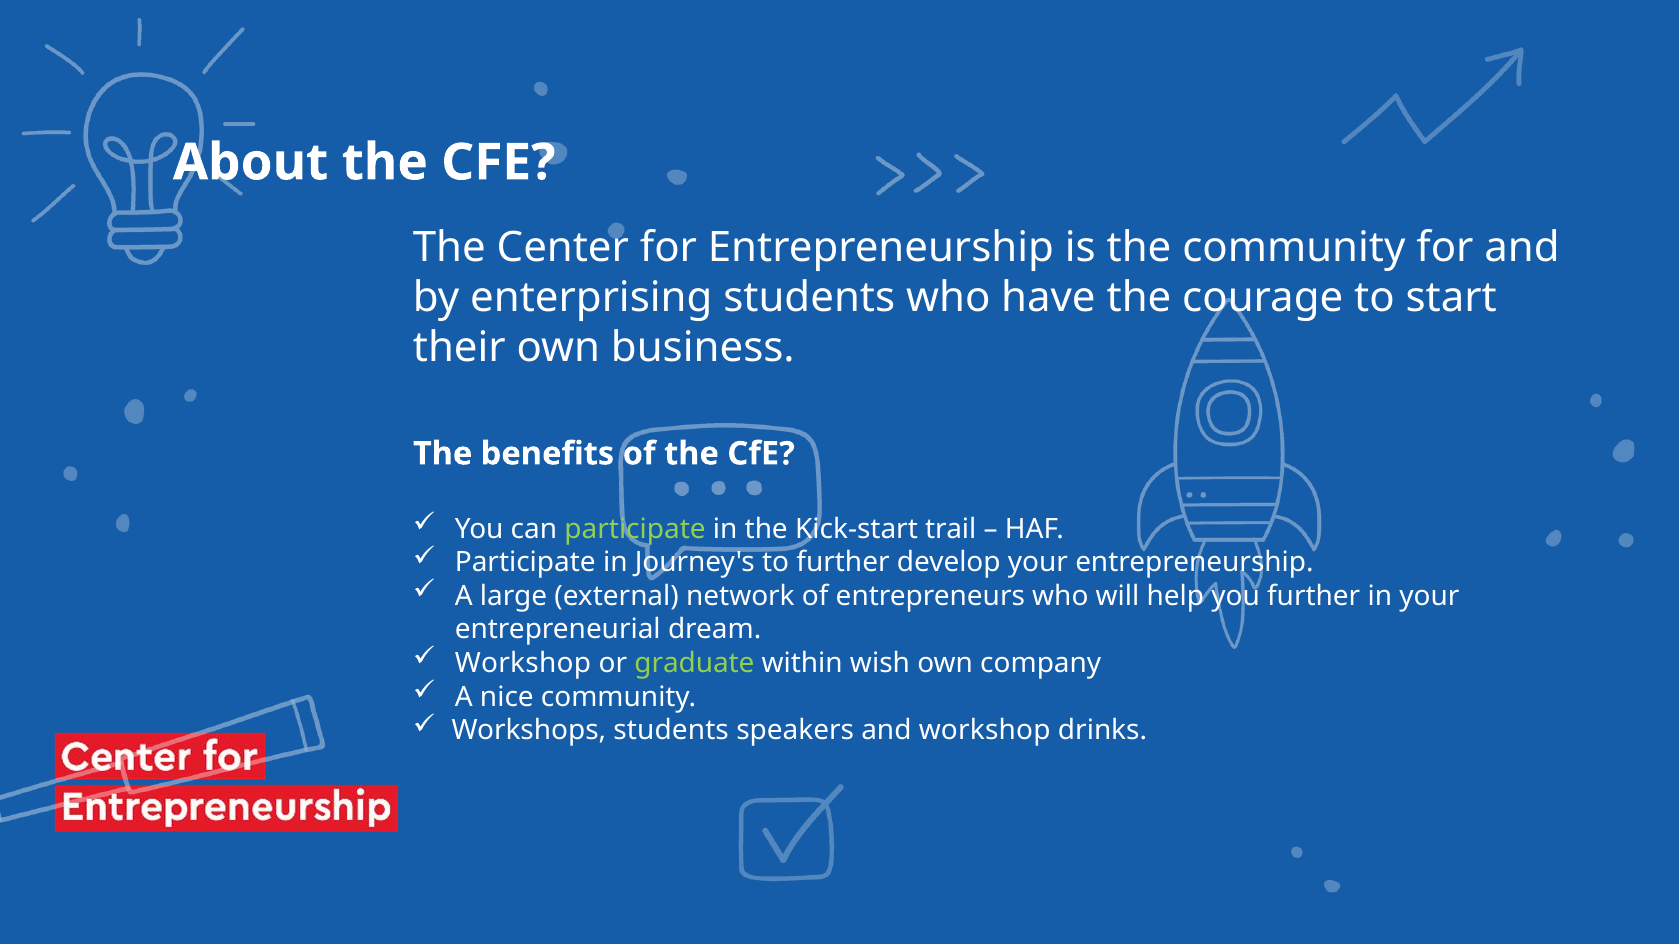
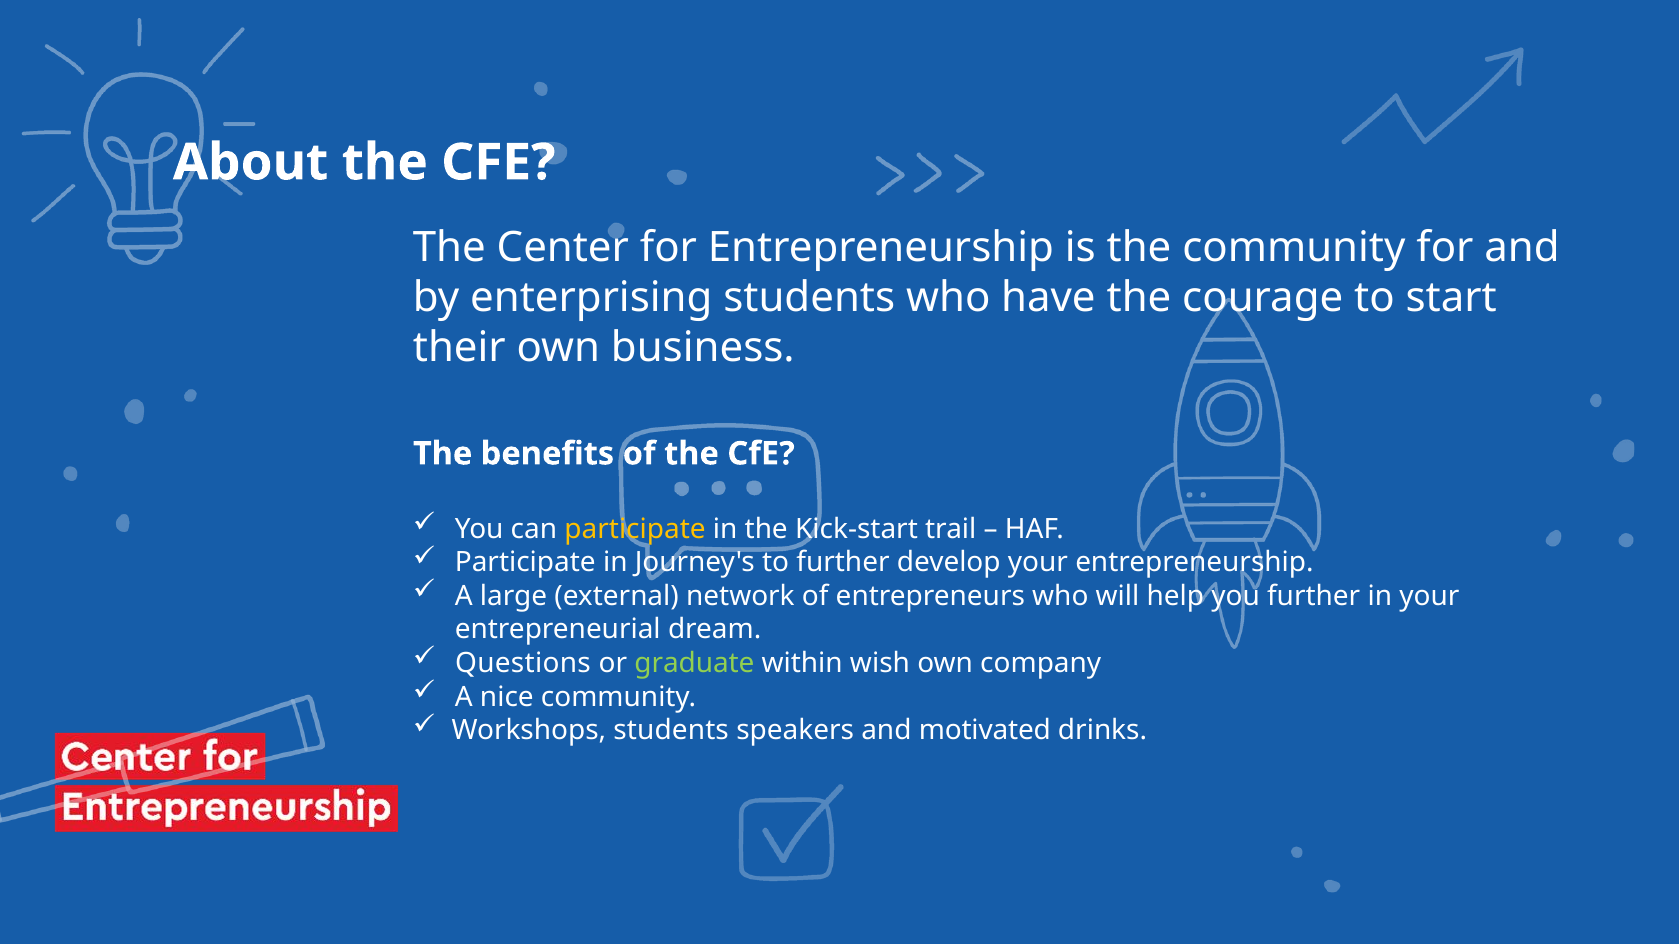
participate colour: light green -> yellow (635, 529)
Workshop: Workshop -> Questions (523, 664)
and workshop: workshop -> motivated (985, 731)
